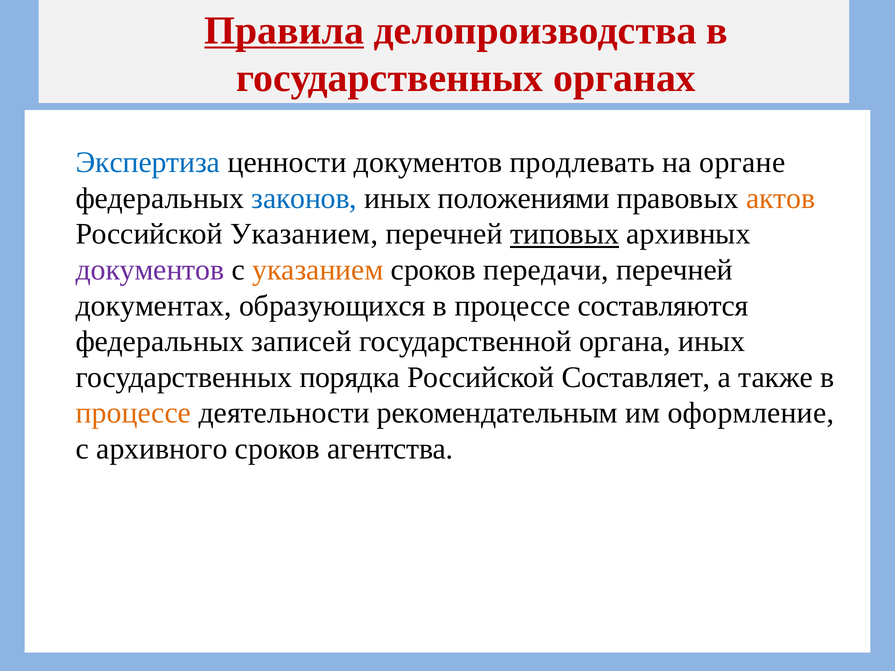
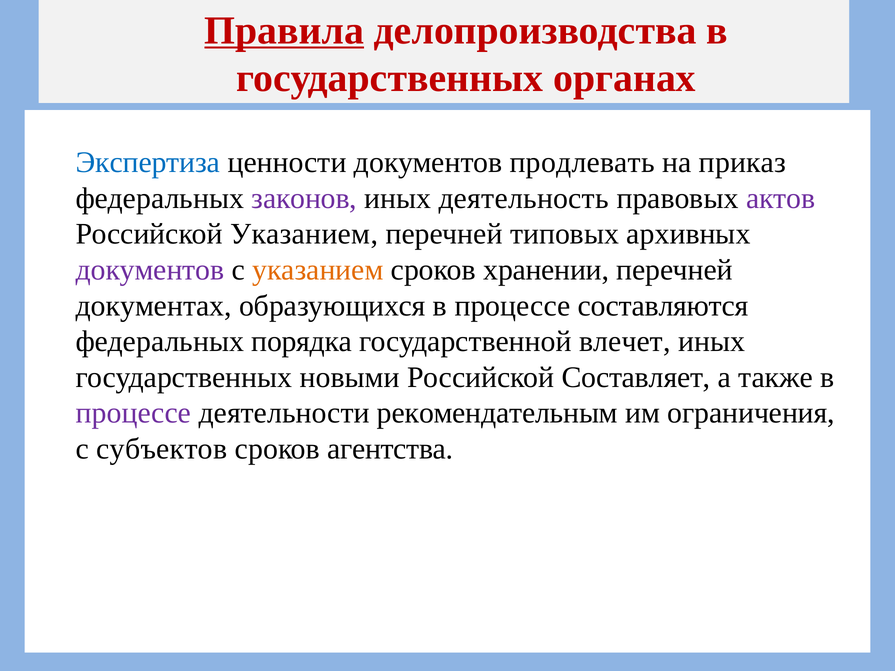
органе: органе -> приказ (742, 163)
законов colour: blue -> purple (304, 198)
положениями: положениями -> деятельность (524, 198)
актов colour: orange -> purple (781, 198)
типовых underline: present -> none (565, 234)
передачи: передачи -> хранении (546, 270)
записей: записей -> порядка (302, 342)
органа: органа -> влечет (625, 342)
порядка: порядка -> новыми (350, 377)
процессе colour: orange -> purple (133, 413)
оформление: оформление -> ограничения (751, 413)
архивного: архивного -> субъектов (162, 449)
